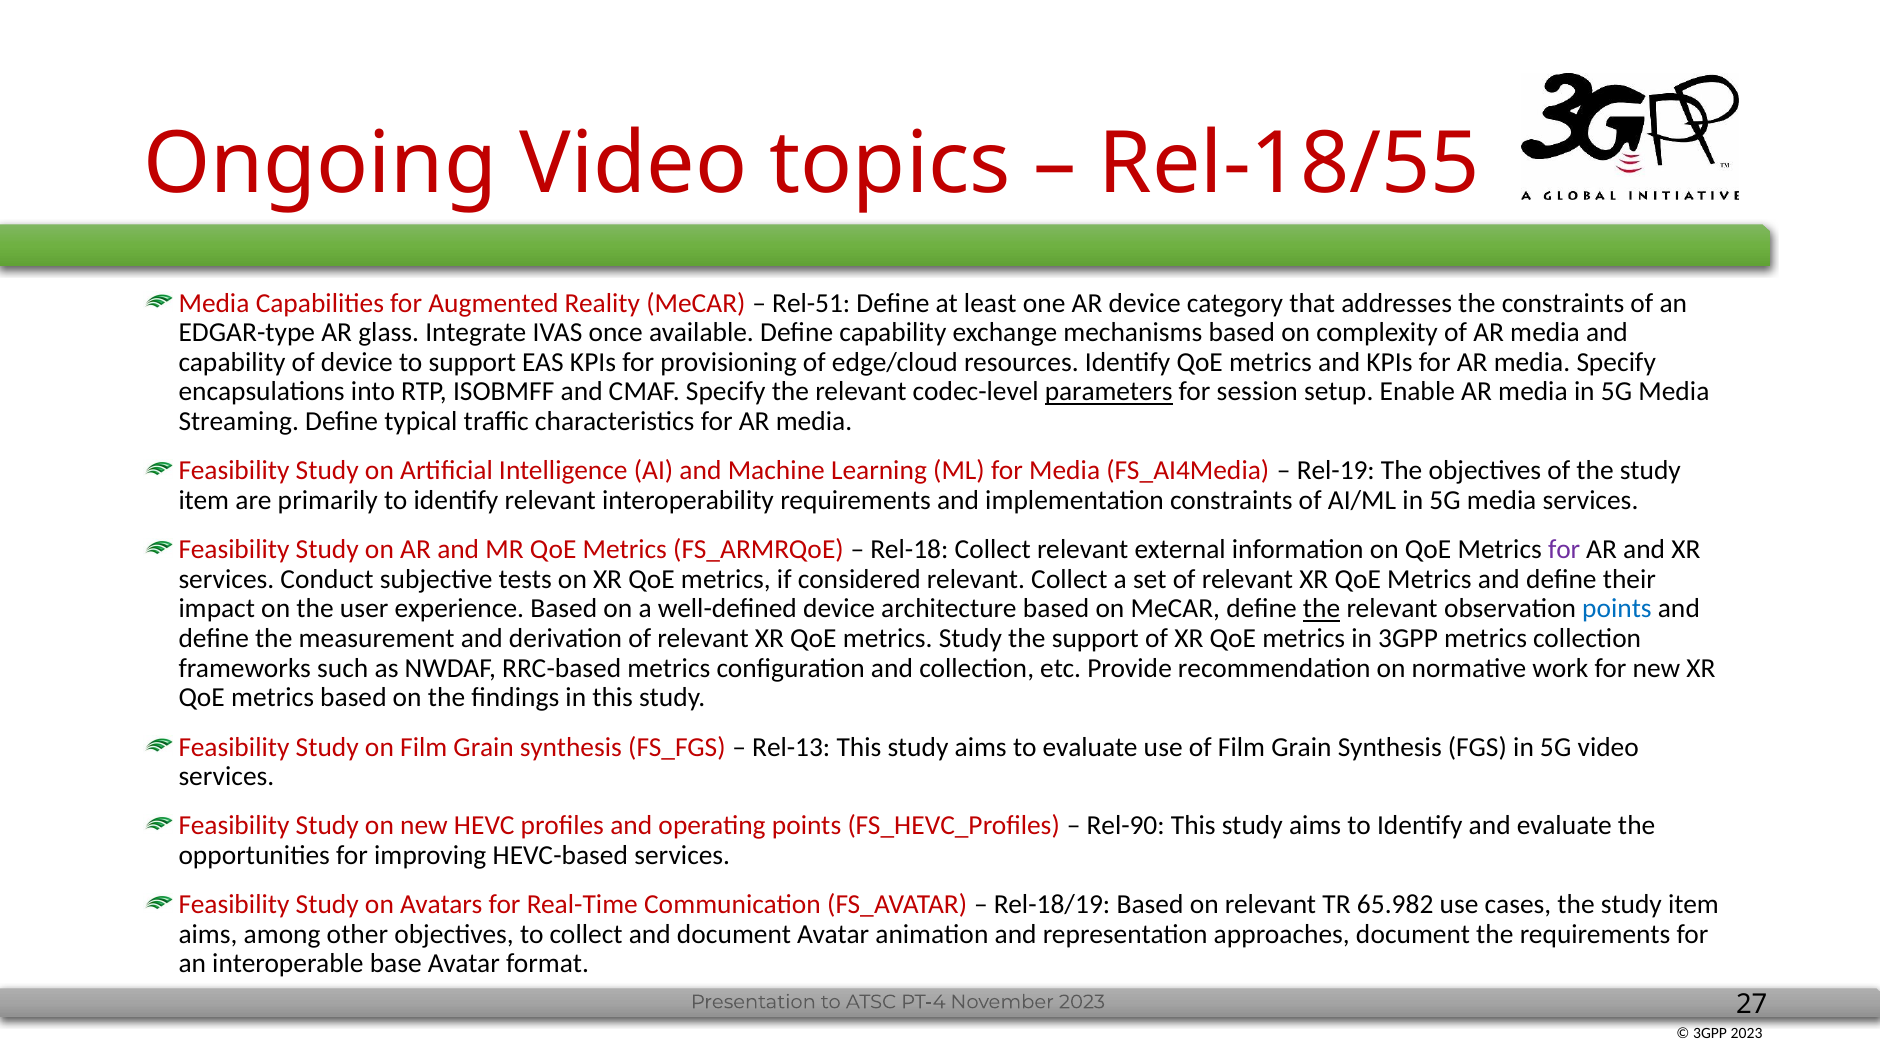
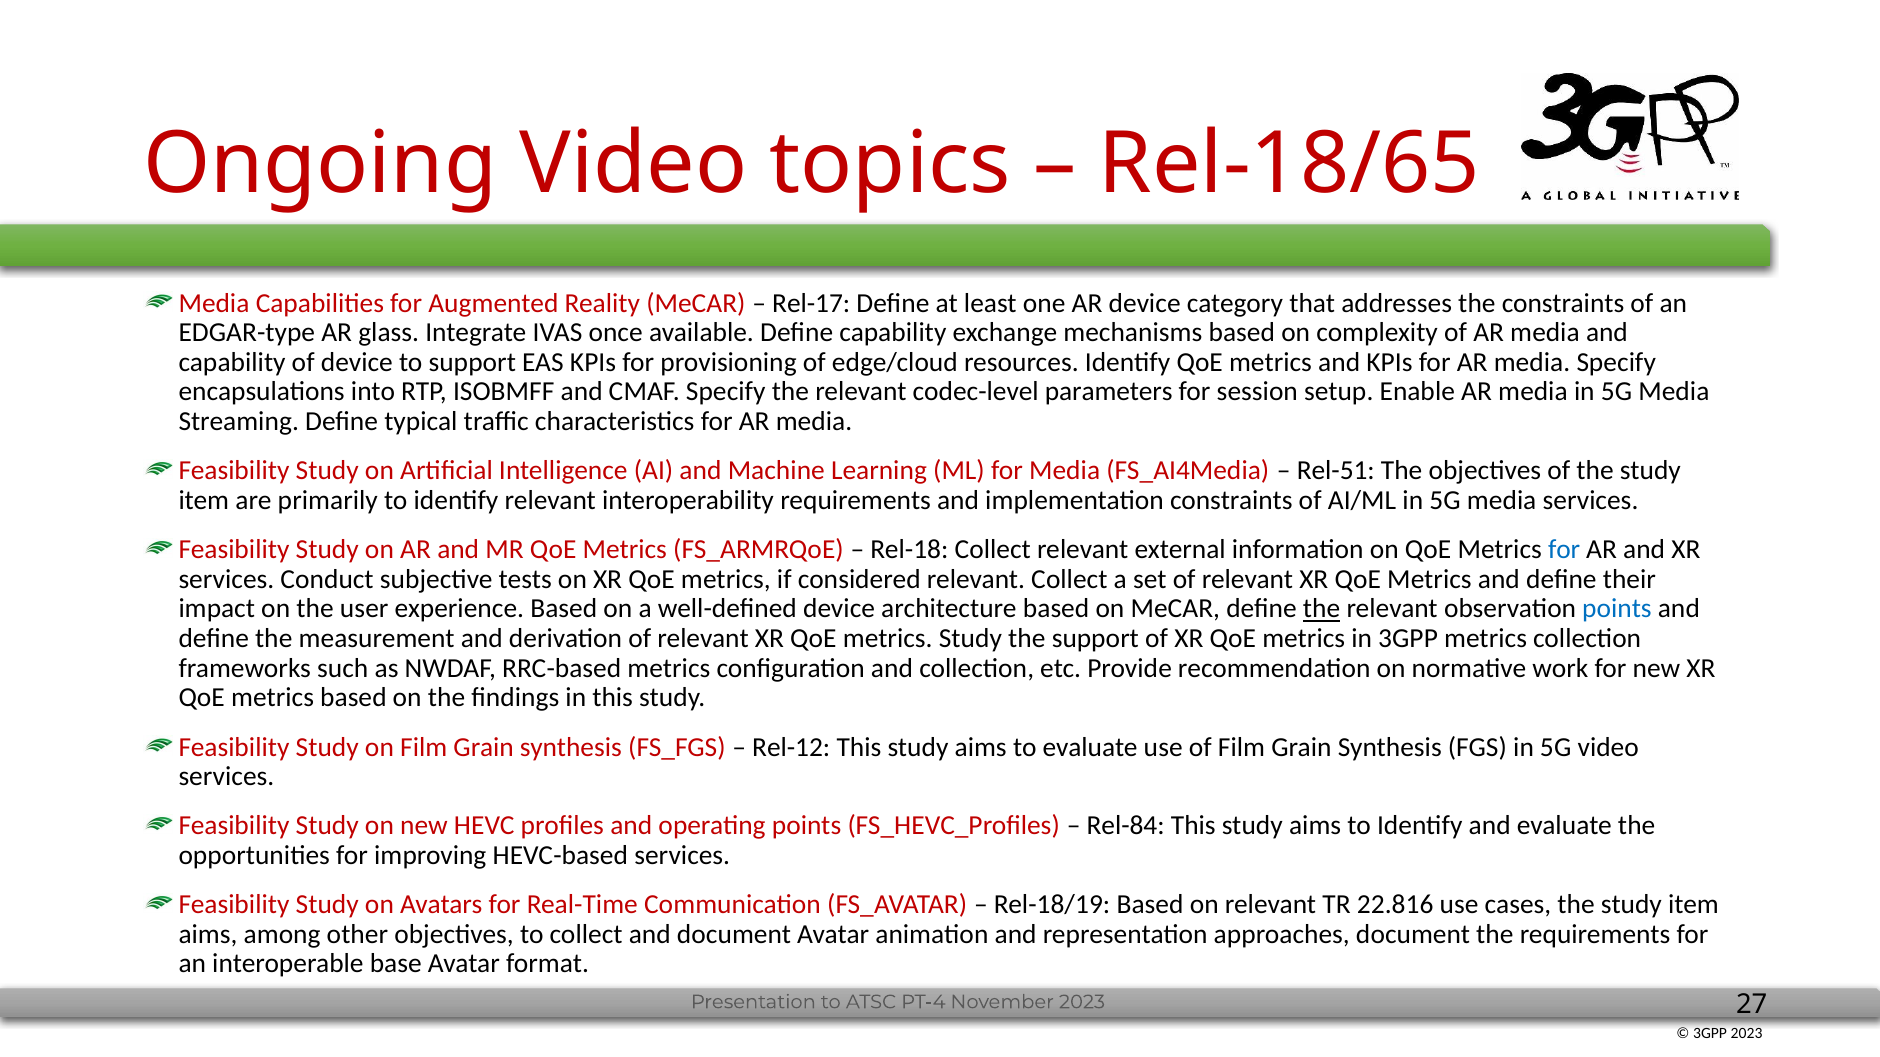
Rel-18/55: Rel-18/55 -> Rel-18/65 (1289, 164)
Rel-51: Rel-51 -> Rel-17 (811, 303)
parameters underline: present -> none (1109, 392)
Rel-19: Rel-19 -> Rel-51 (1336, 471)
for colour: purple -> blue (1564, 550)
Rel-13: Rel-13 -> Rel-12 (791, 747)
Rel-90: Rel-90 -> Rel-84 (1126, 826)
65.982: 65.982 -> 22.816 (1395, 905)
